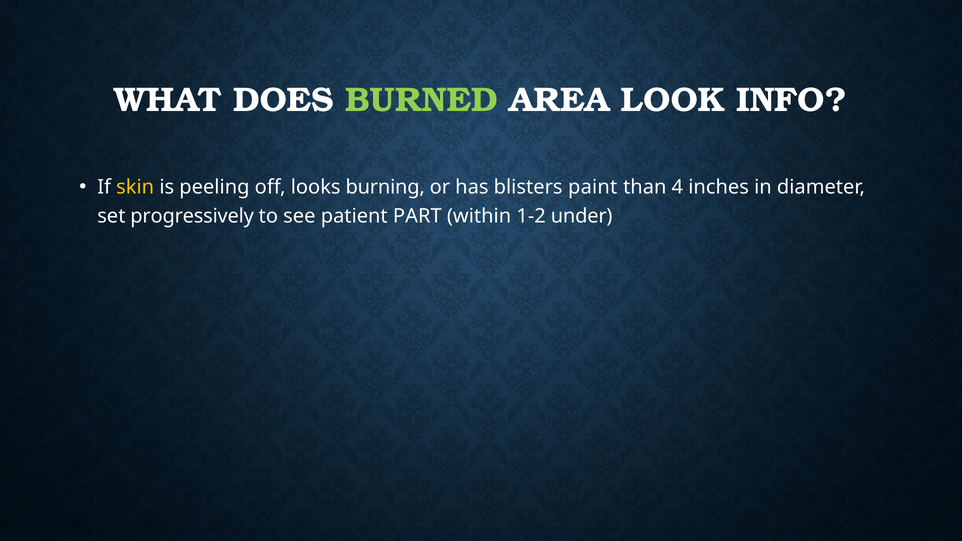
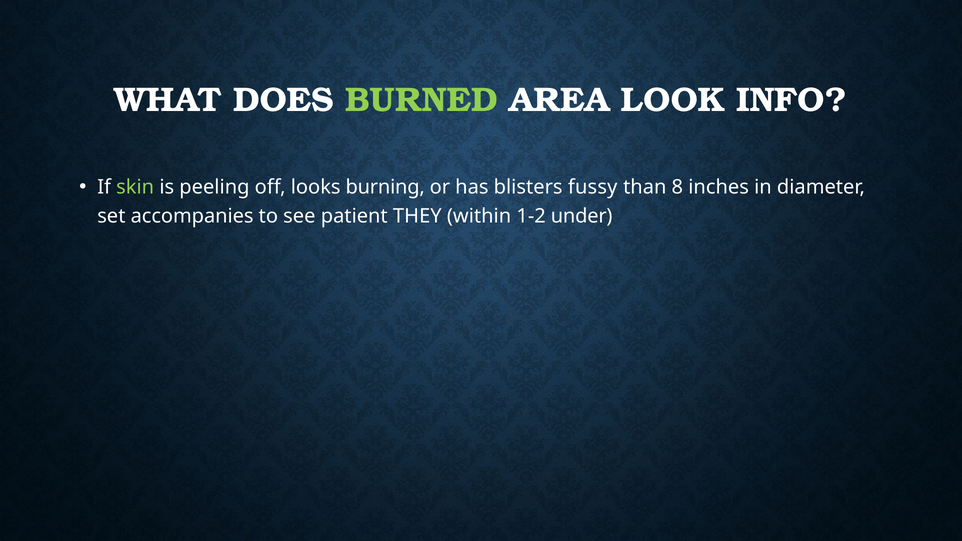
skin colour: yellow -> light green (135, 187)
paint: paint -> fussy (593, 187)
4: 4 -> 8 (677, 187)
progressively: progressively -> accompanies (192, 216)
PART: PART -> THEY (417, 216)
